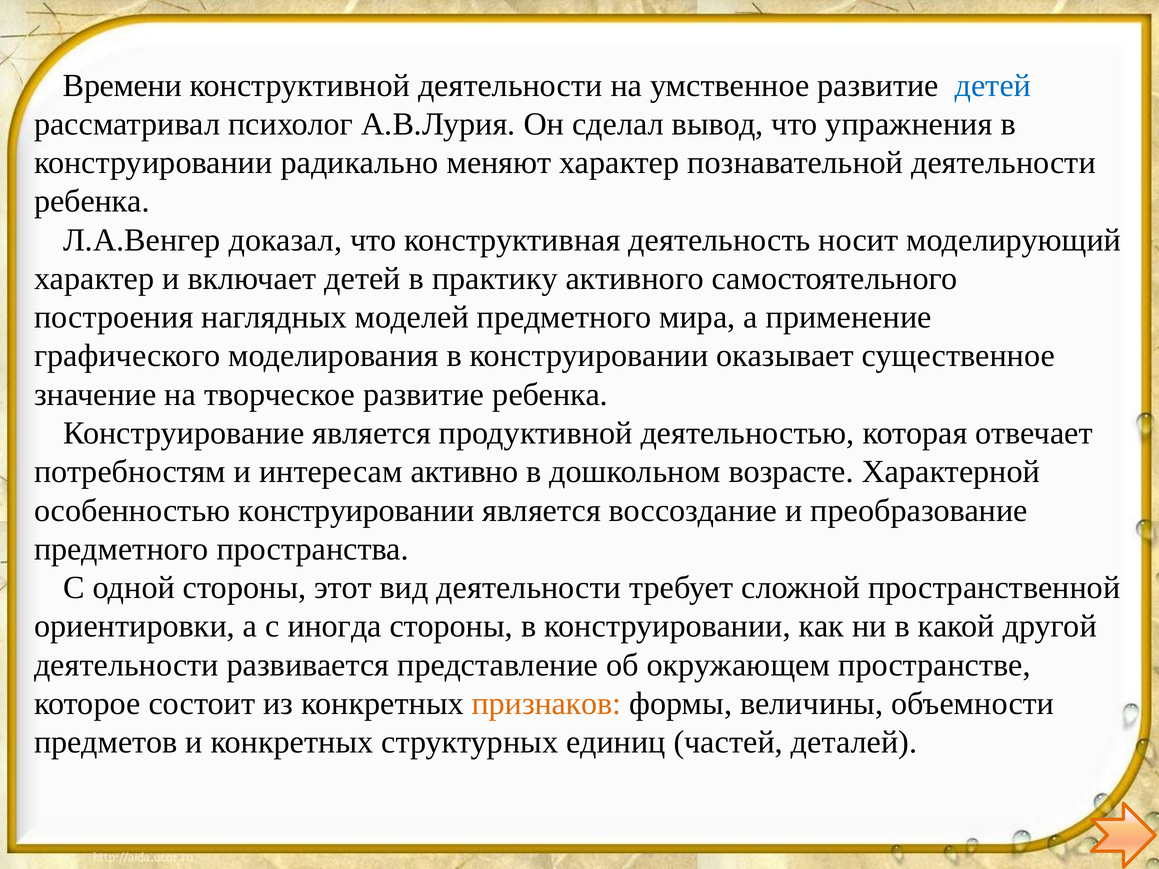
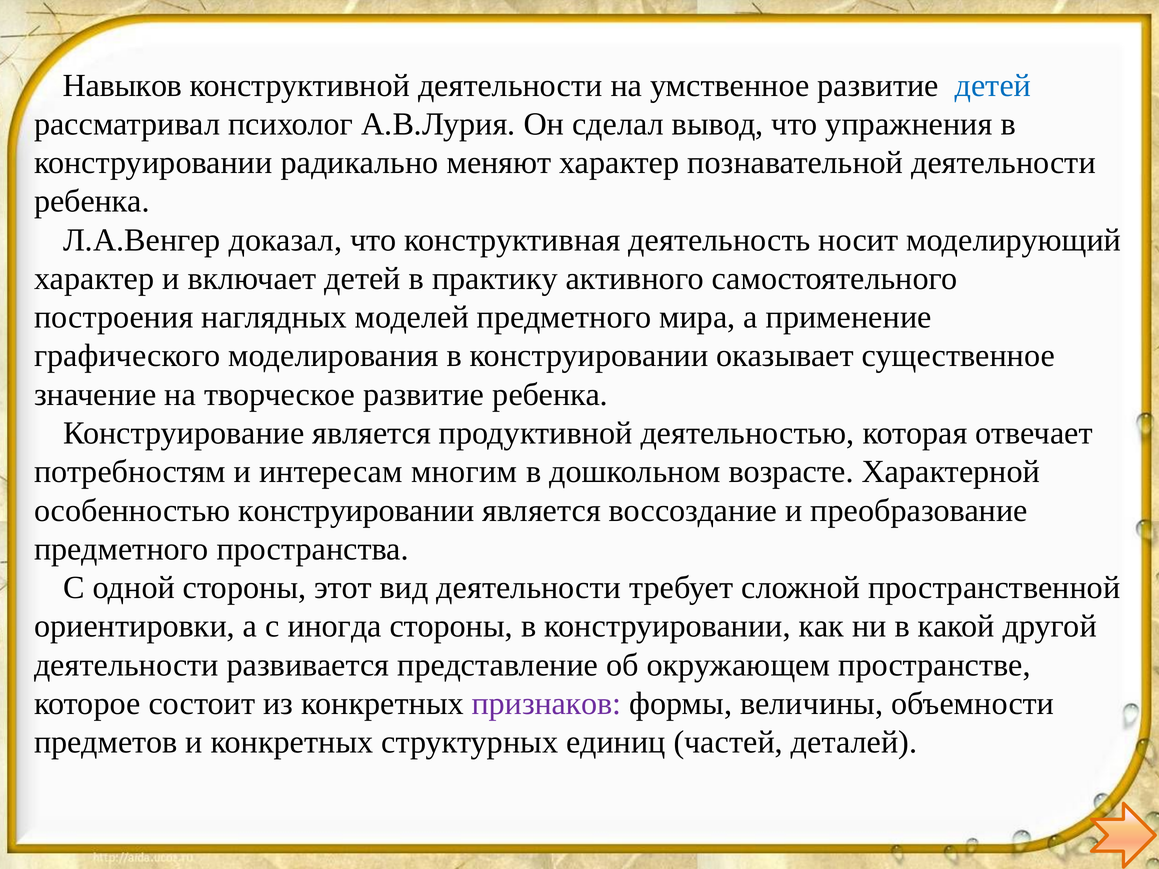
Времени: Времени -> Навыков (122, 85)
активно: активно -> многим (464, 472)
признаков colour: orange -> purple (547, 704)
